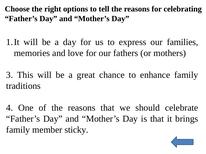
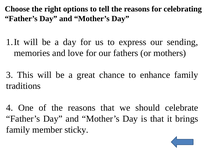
families: families -> sending (182, 42)
